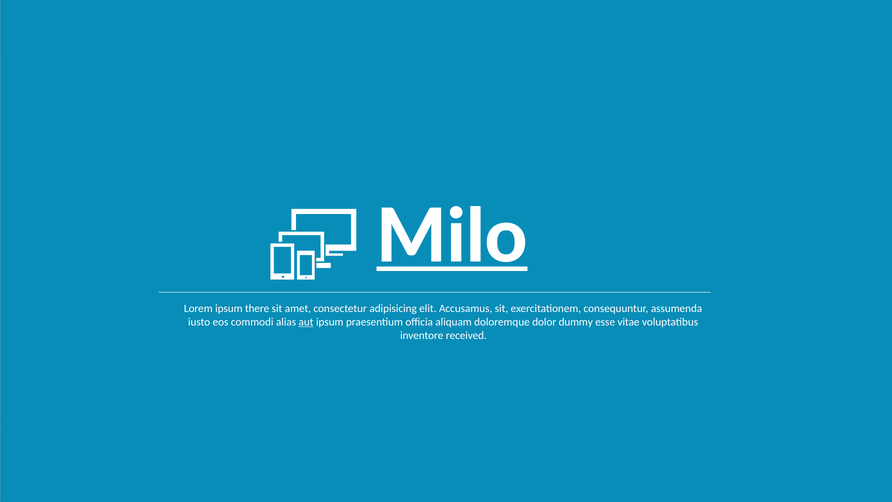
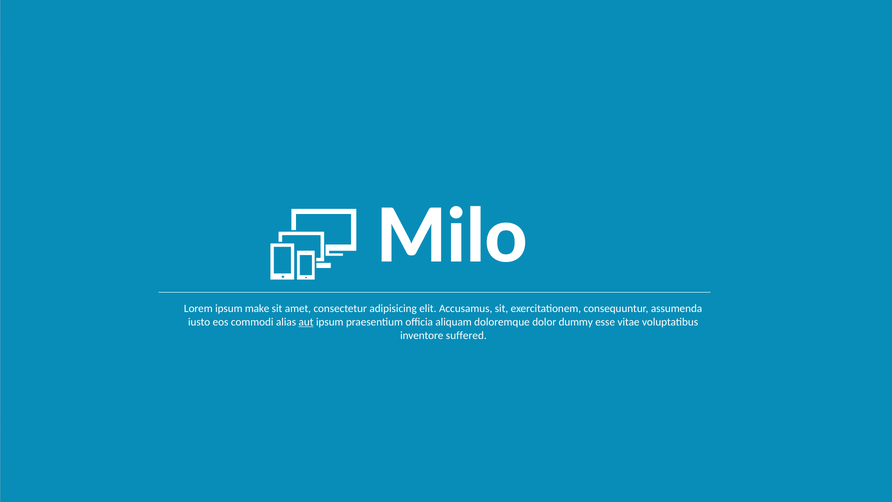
Milo underline: present -> none (452, 237)
there: there -> make (257, 308)
received: received -> suffered (466, 335)
